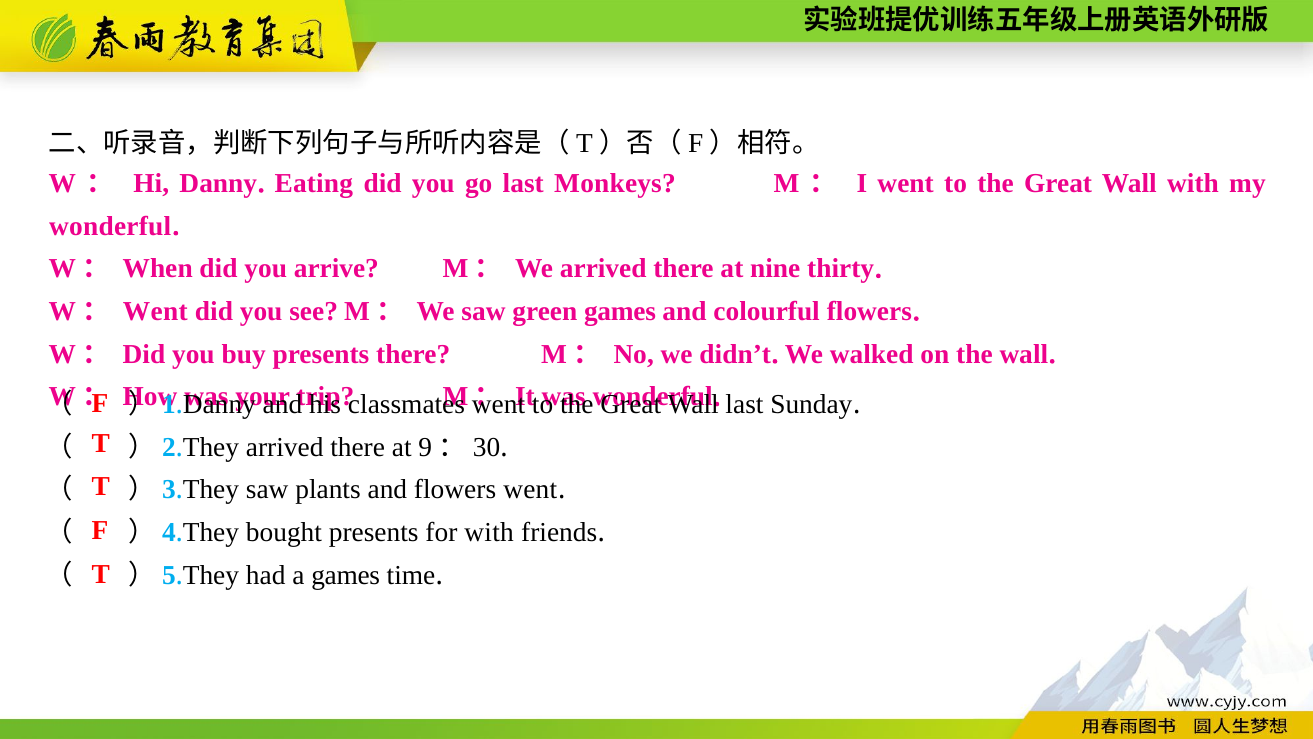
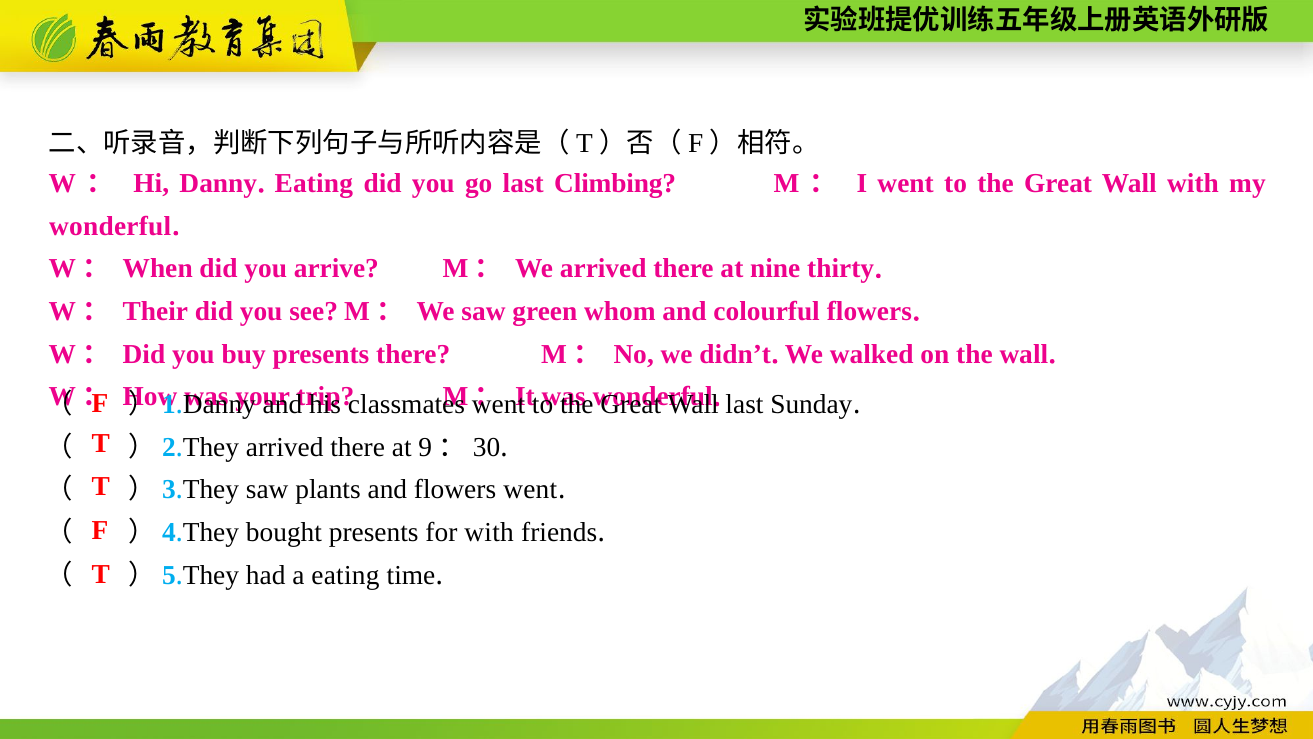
Monkeys: Monkeys -> Climbing (615, 183)
W： Went: Went -> Their (155, 311)
green games: games -> whom (620, 311)
a games: games -> eating (345, 575)
